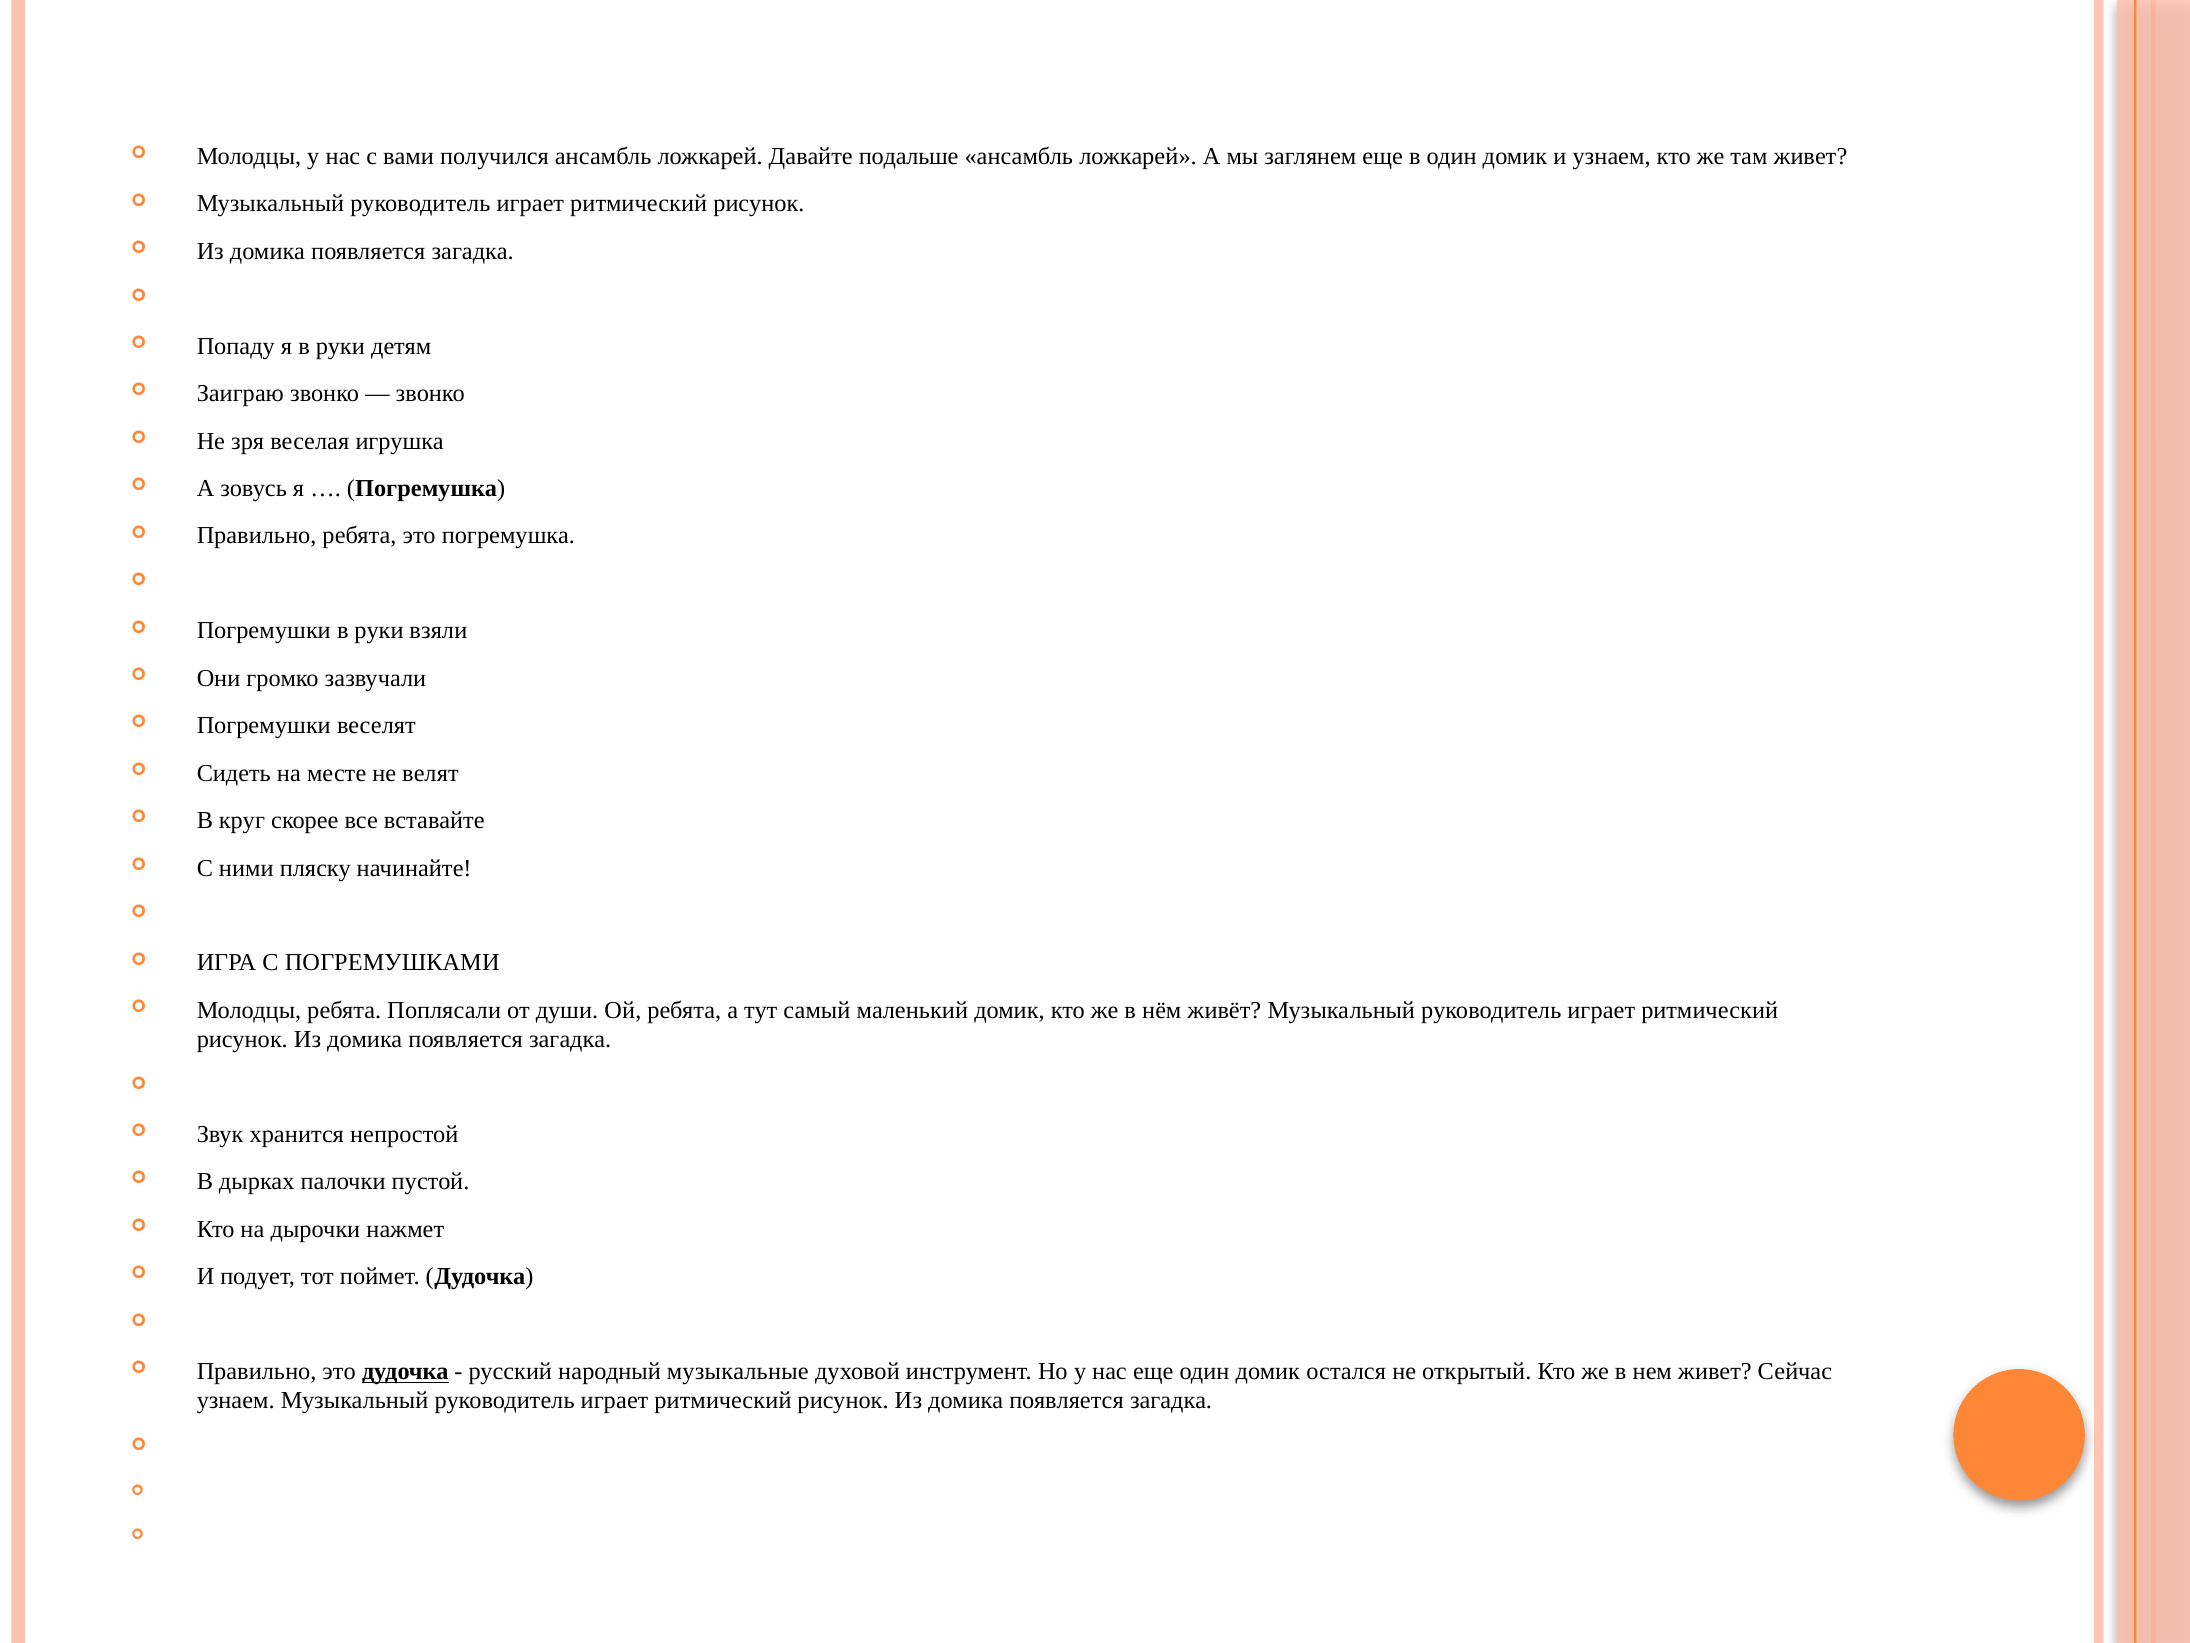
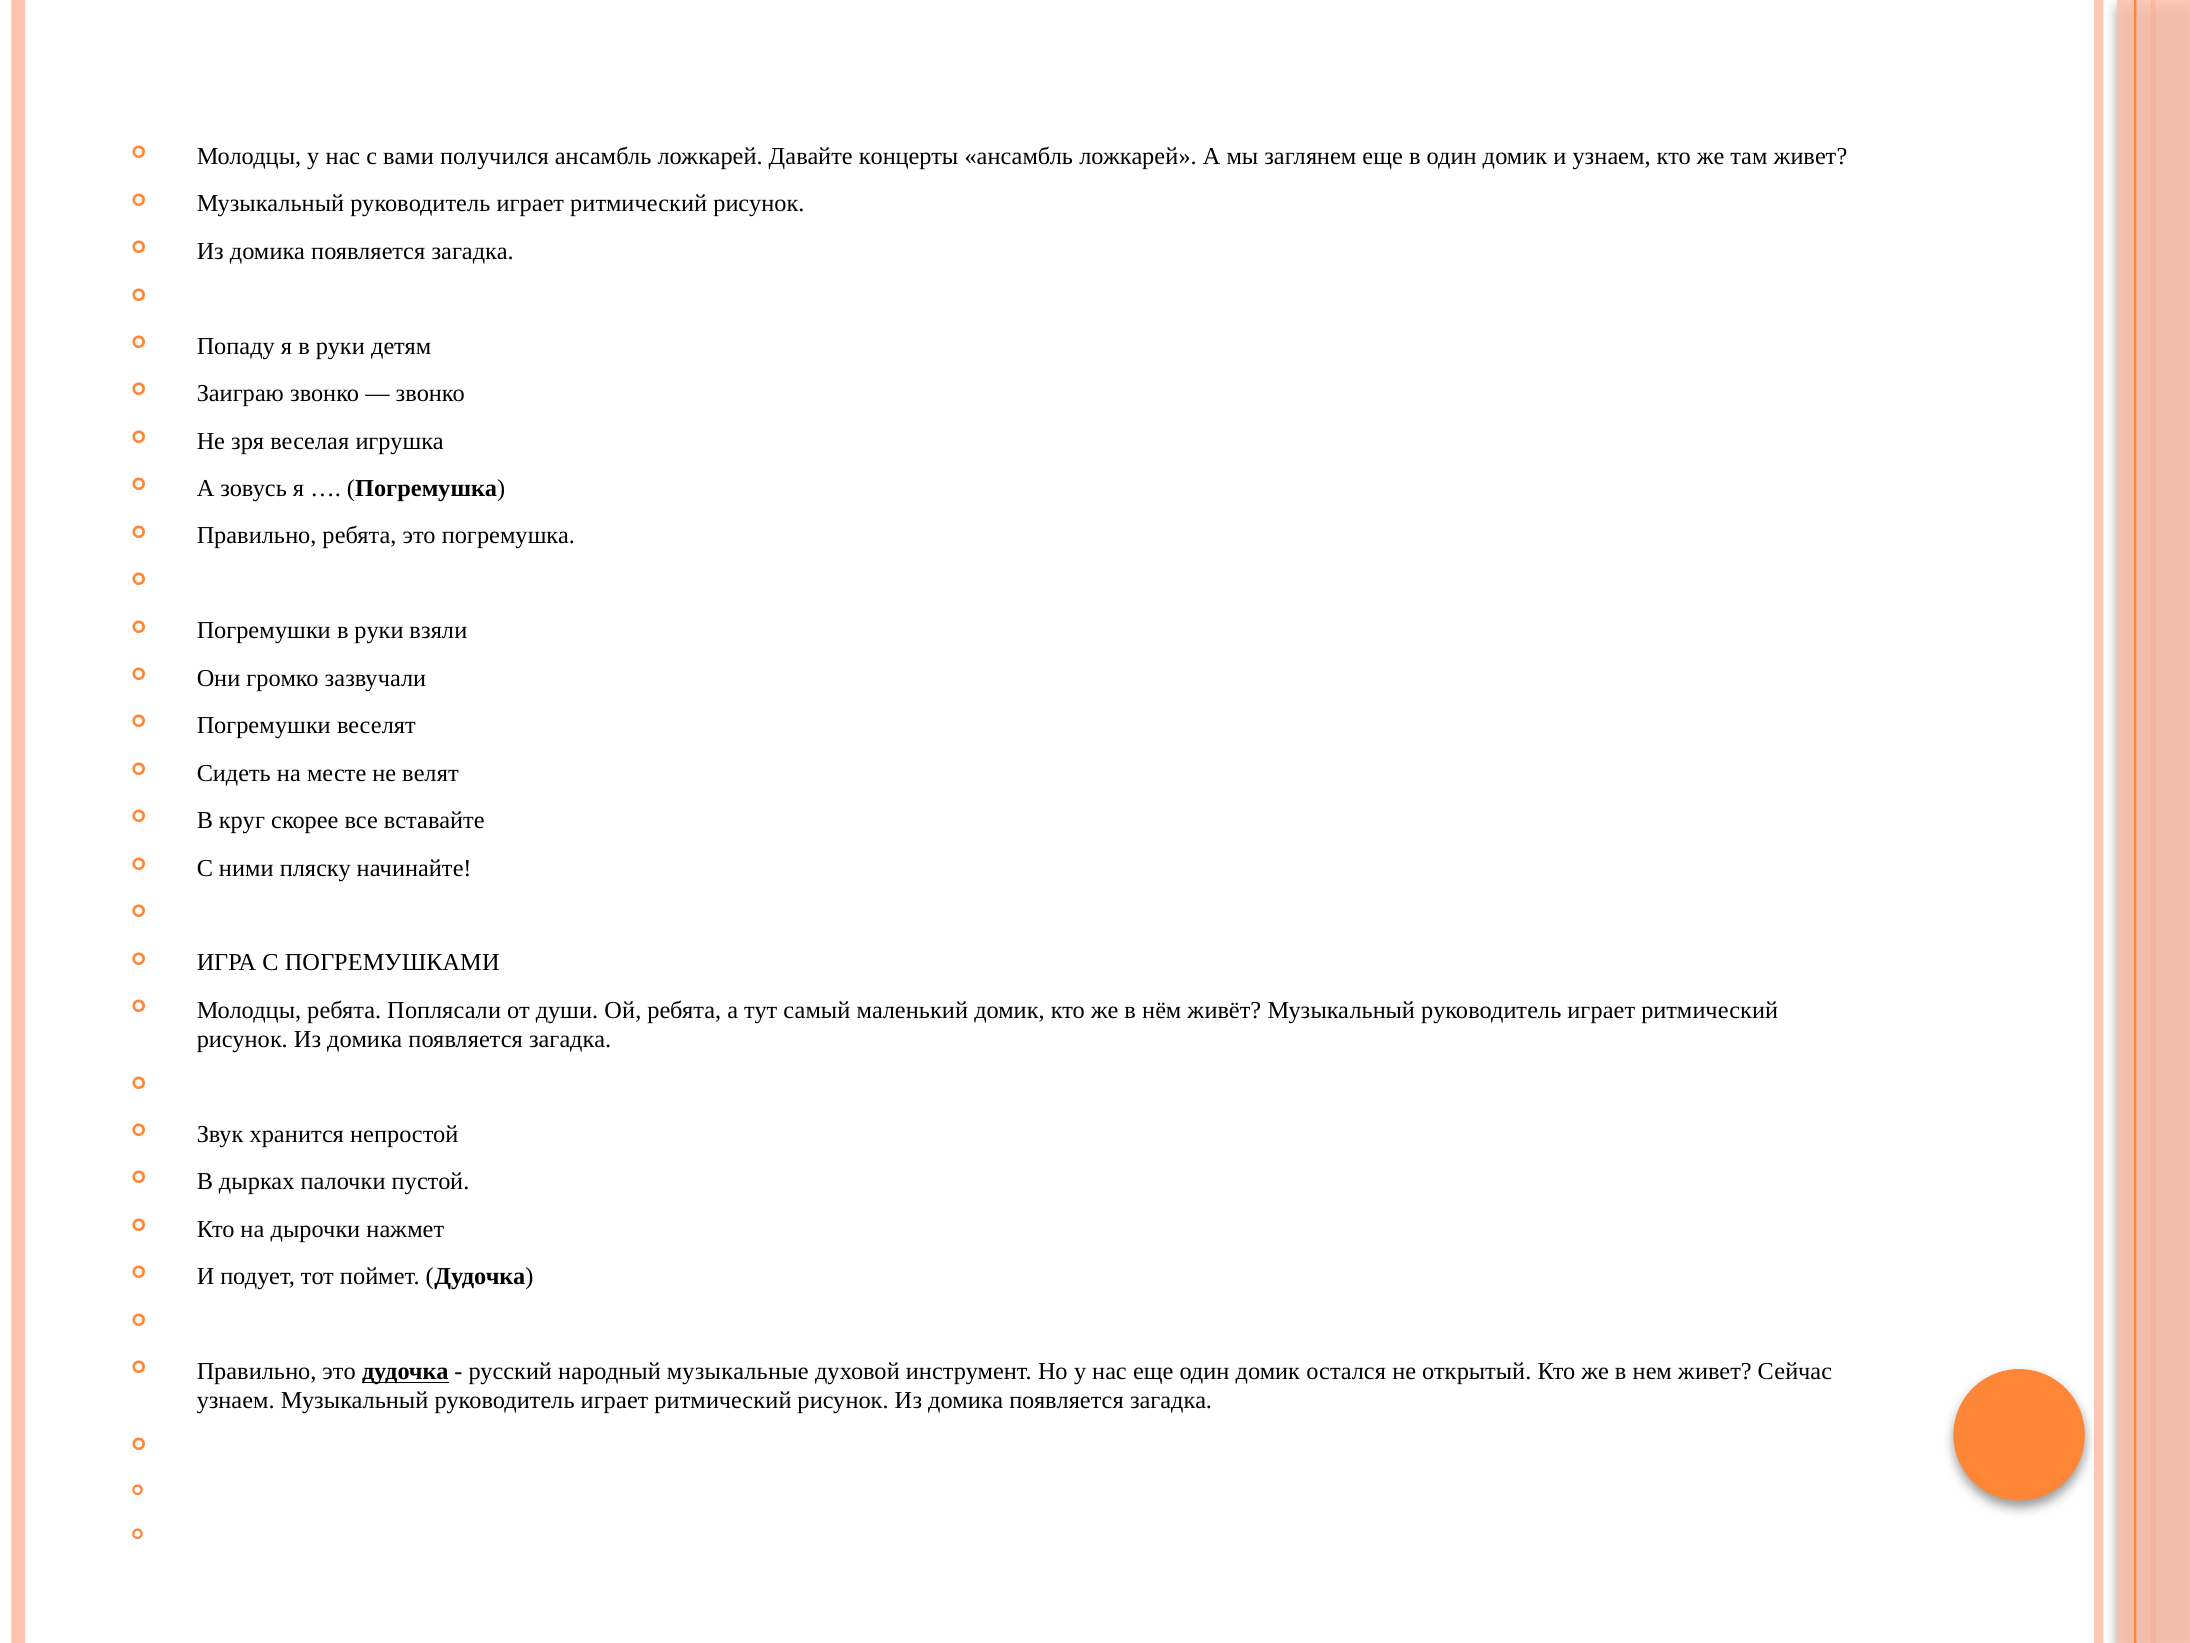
подальше: подальше -> концерты (909, 156)
